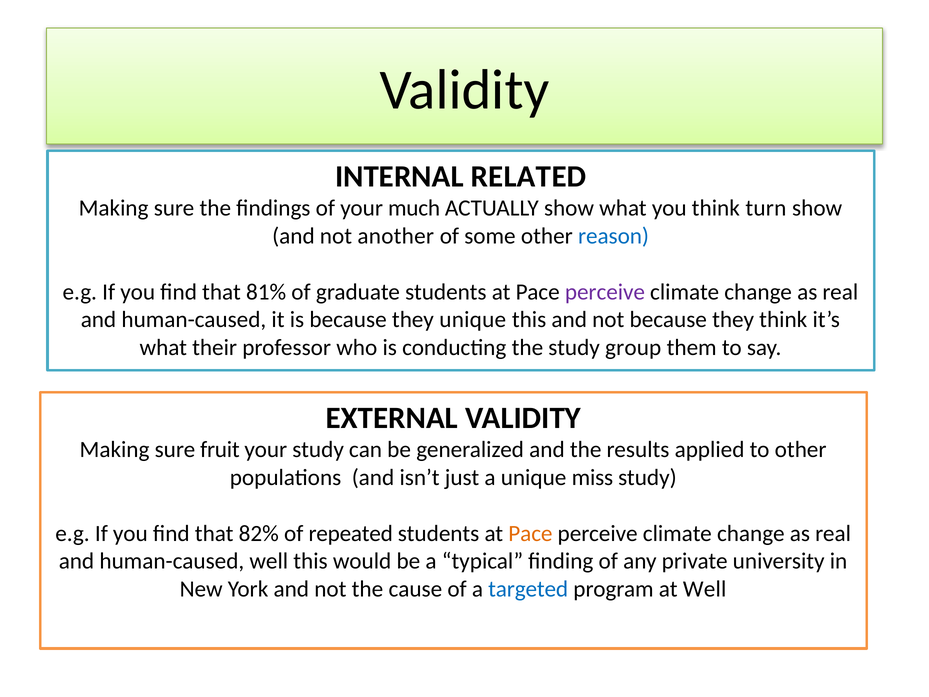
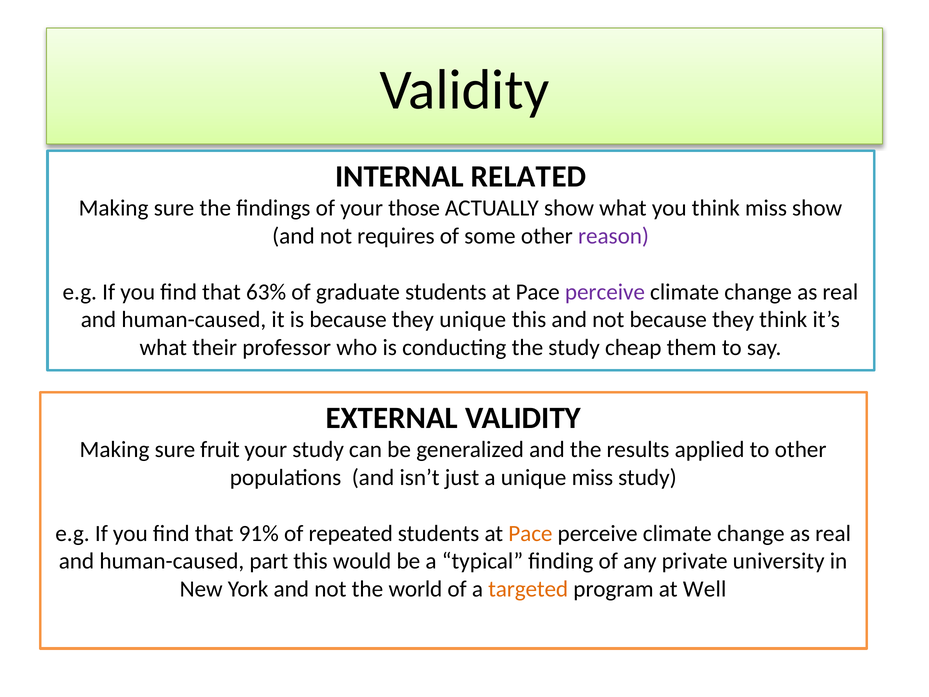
much: much -> those (414, 208)
think turn: turn -> miss (766, 208)
another: another -> requires (396, 236)
reason colour: blue -> purple (614, 236)
81%: 81% -> 63% (266, 292)
group: group -> cheap (633, 348)
82%: 82% -> 91% (259, 533)
human-caused well: well -> part (269, 561)
cause: cause -> world (415, 589)
targeted colour: blue -> orange (528, 589)
